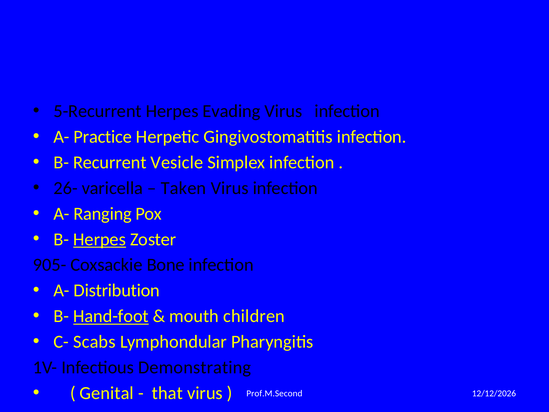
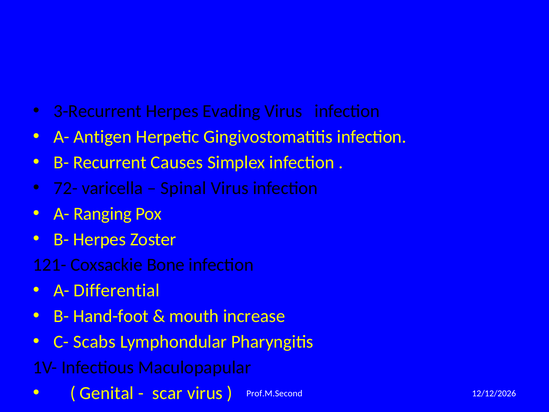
5-Recurrent: 5-Recurrent -> 3-Recurrent (98, 111)
Practice: Practice -> Antigen (103, 137)
Vesicle: Vesicle -> Causes (177, 162)
26-: 26- -> 72- (66, 188)
Taken: Taken -> Spinal (184, 188)
Herpes underline: present -> none (100, 239)
905-: 905- -> 121- (50, 265)
Distribution: Distribution -> Differential (117, 290)
Hand-foot underline: present -> none (111, 316)
children: children -> increase (254, 316)
Demonstrating: Demonstrating -> Maculopapular (195, 367)
that: that -> scar (167, 393)
